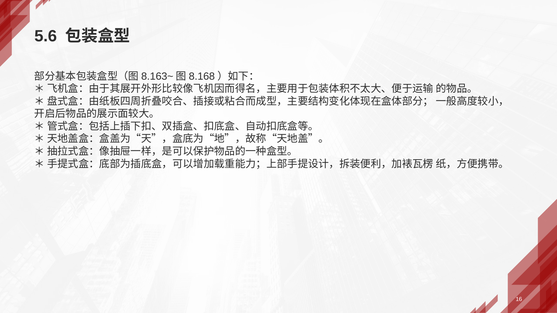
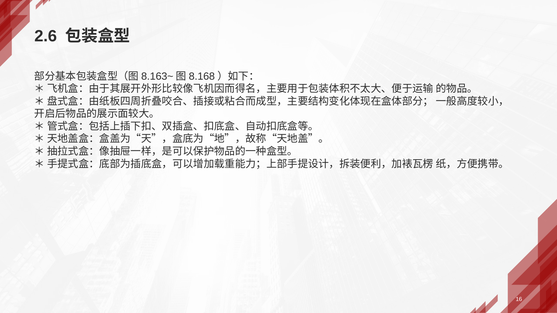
5.6: 5.6 -> 2.6 (46, 36)
